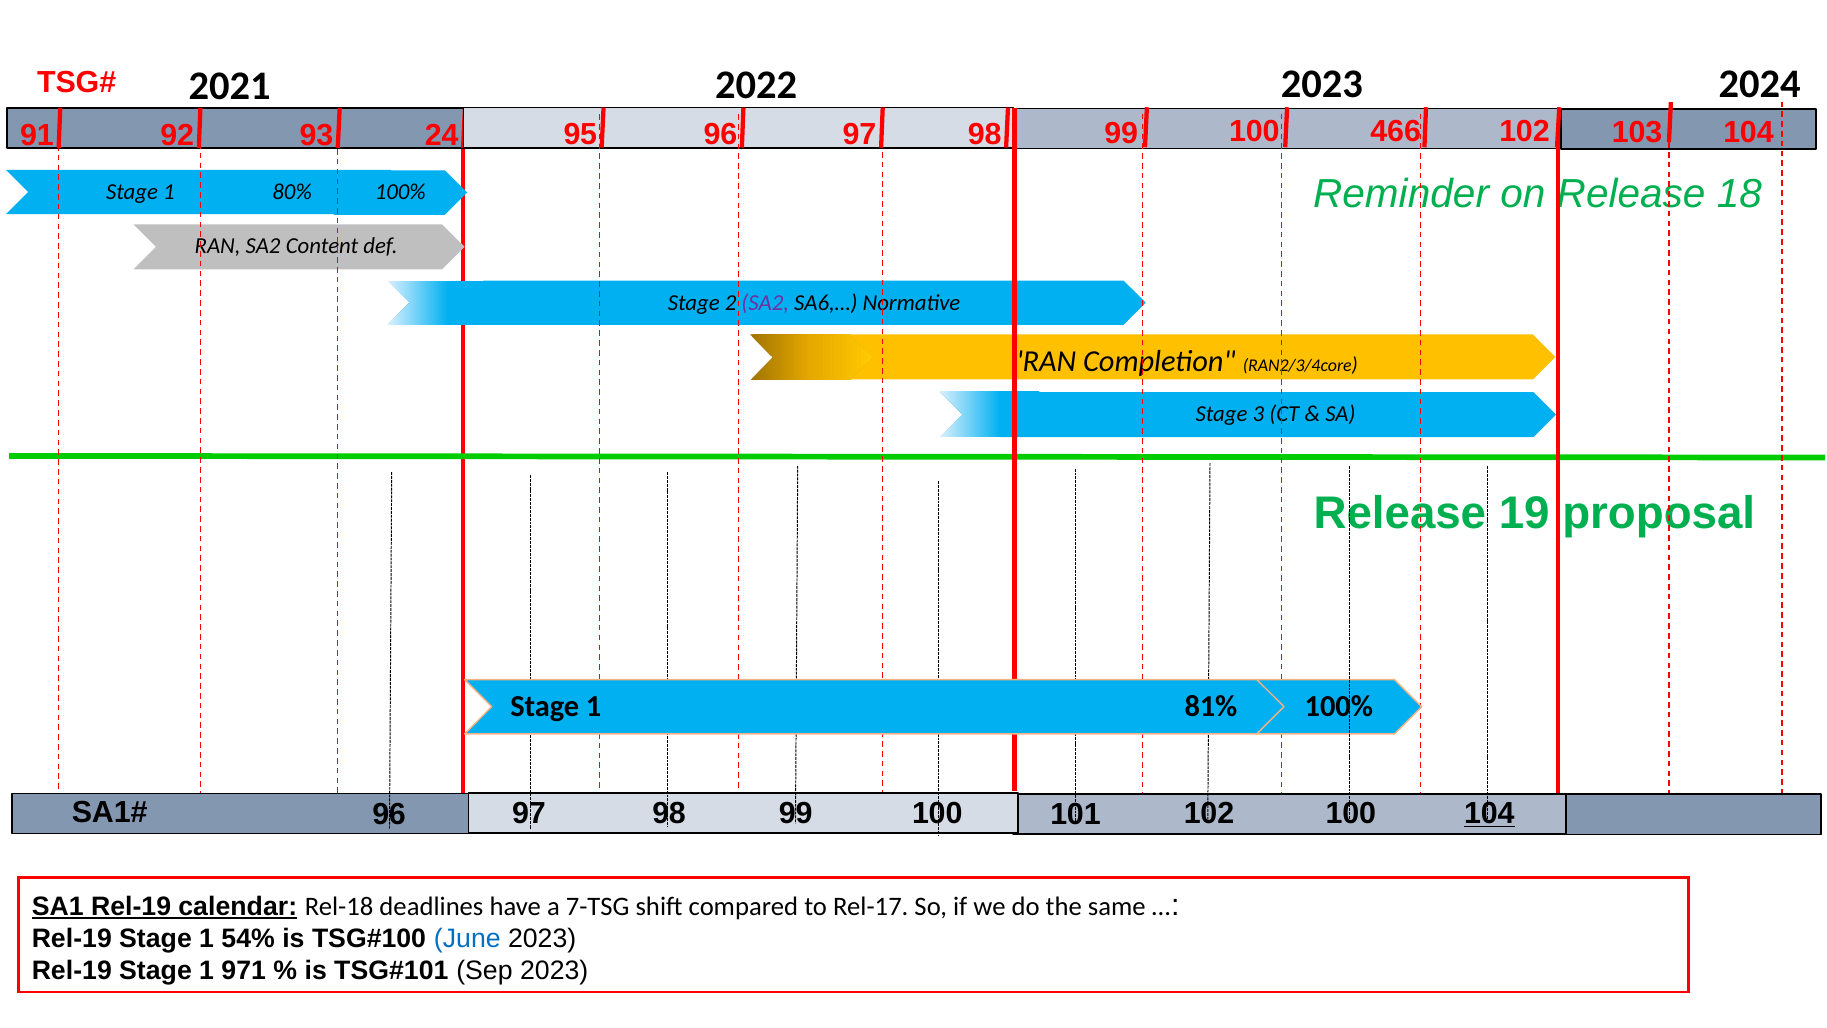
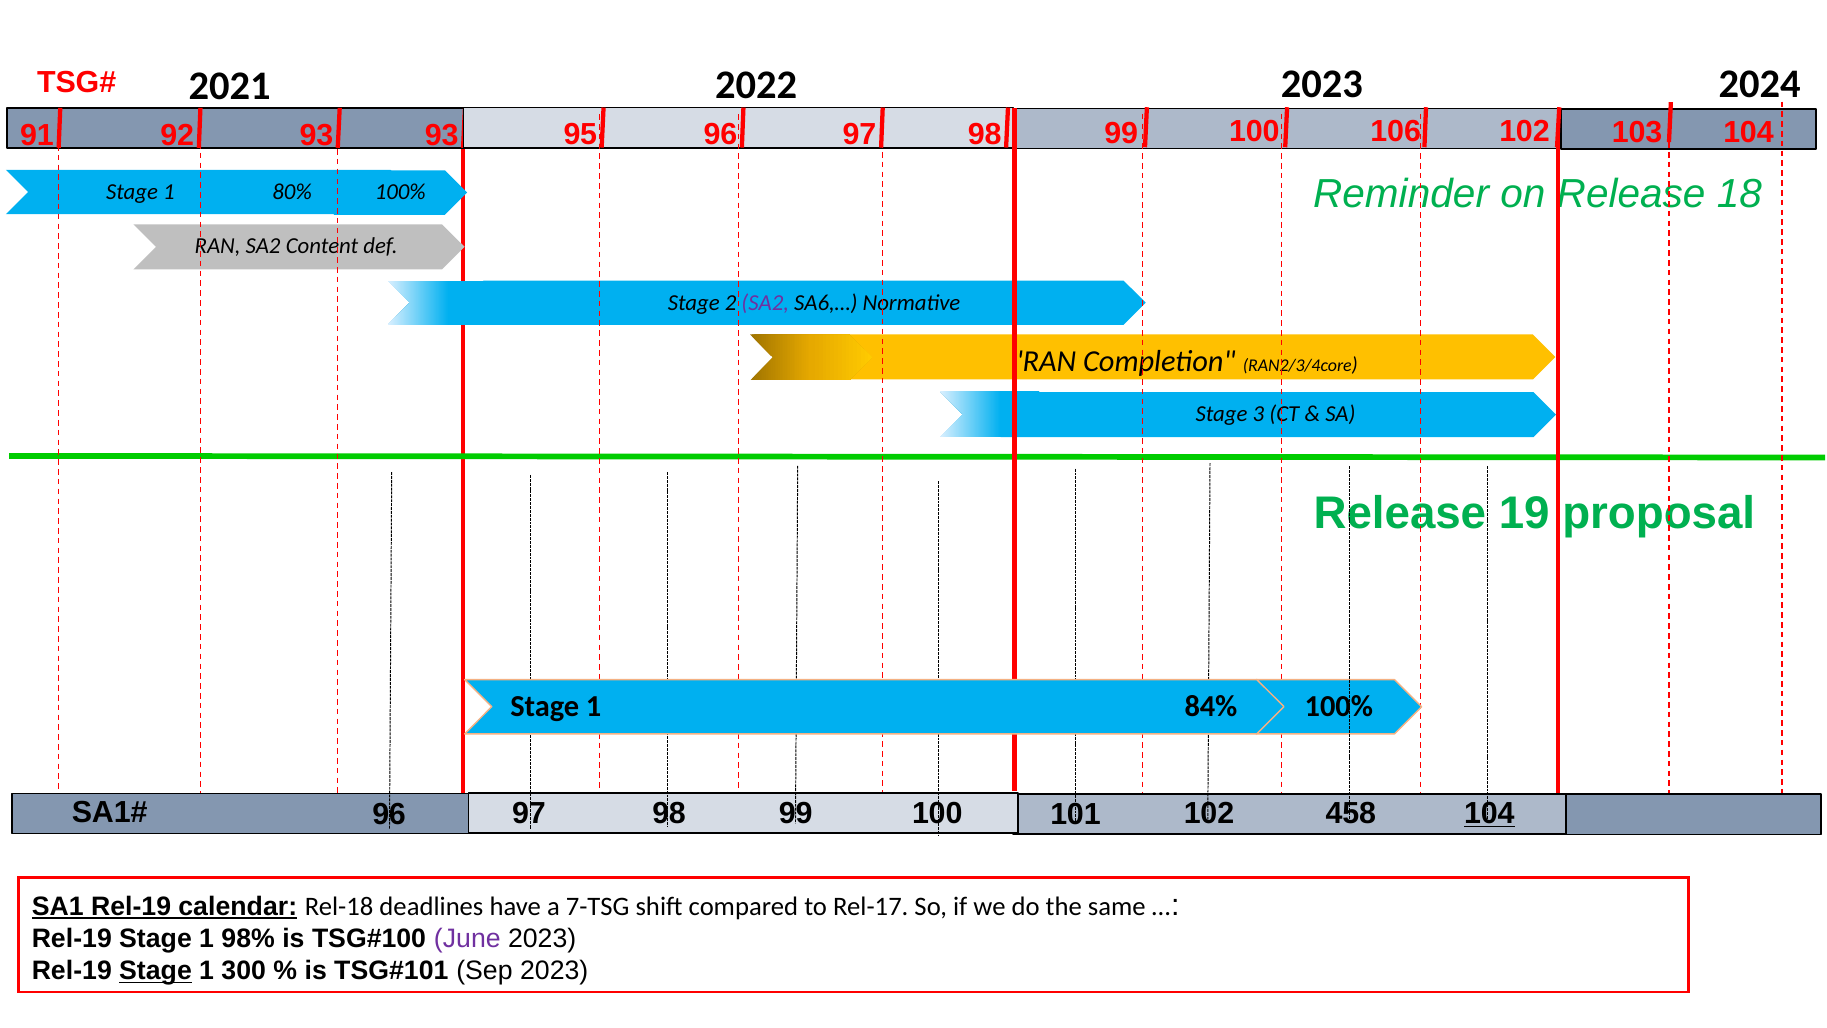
466: 466 -> 106 (1396, 132)
93 24: 24 -> 93 (442, 135)
81%: 81% -> 84% (1211, 707)
102 100: 100 -> 458 (1351, 813)
54%: 54% -> 98% (248, 939)
June colour: blue -> purple (467, 939)
Stage underline: none -> present (155, 971)
971: 971 -> 300 (244, 971)
